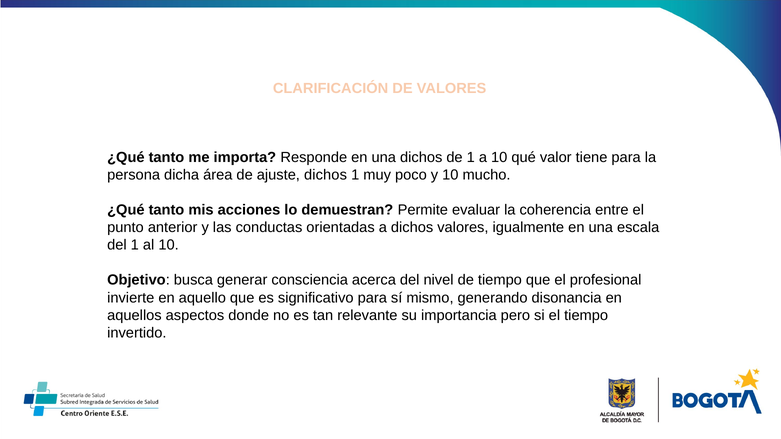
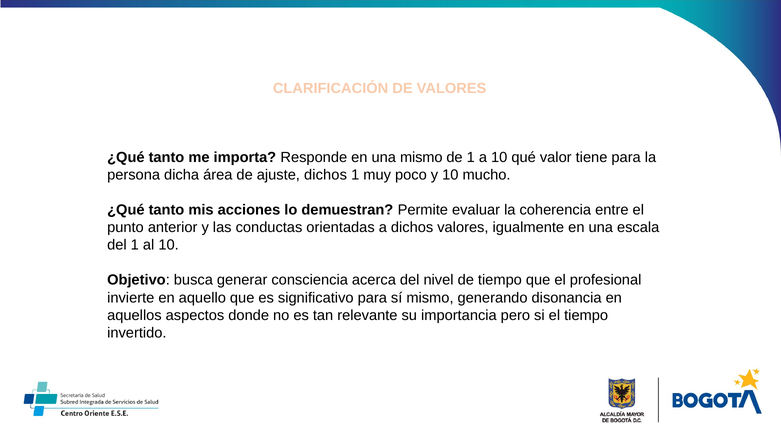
una dichos: dichos -> mismo (421, 157)
